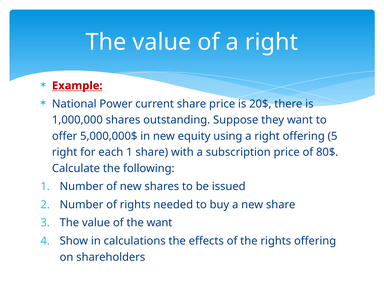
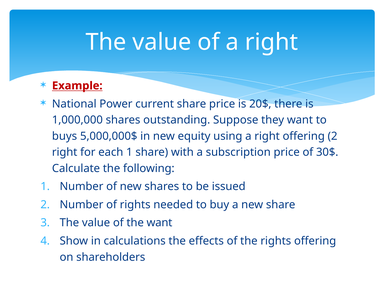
offer: offer -> buys (65, 136)
offering 5: 5 -> 2 (333, 136)
80$: 80$ -> 30$ (327, 152)
